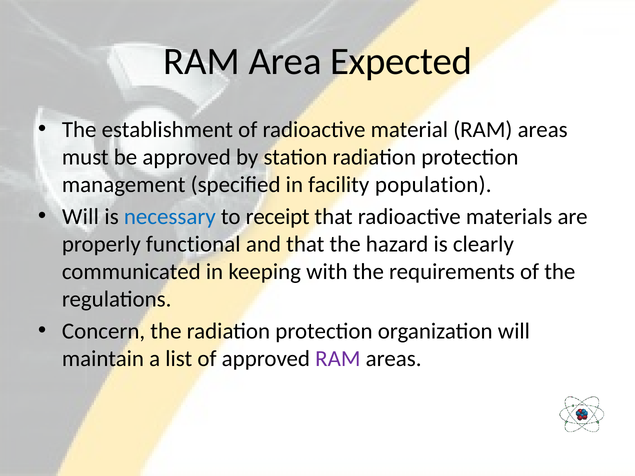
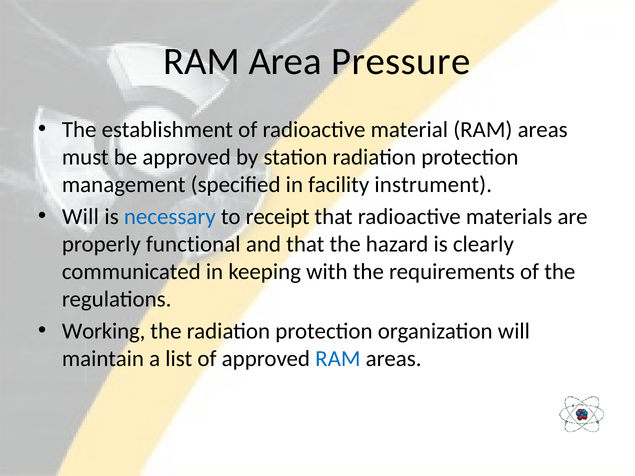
Expected: Expected -> Pressure (401, 61)
population: population -> instrument (433, 185)
Concern: Concern -> Working (104, 331)
RAM colour: purple -> blue (338, 359)
